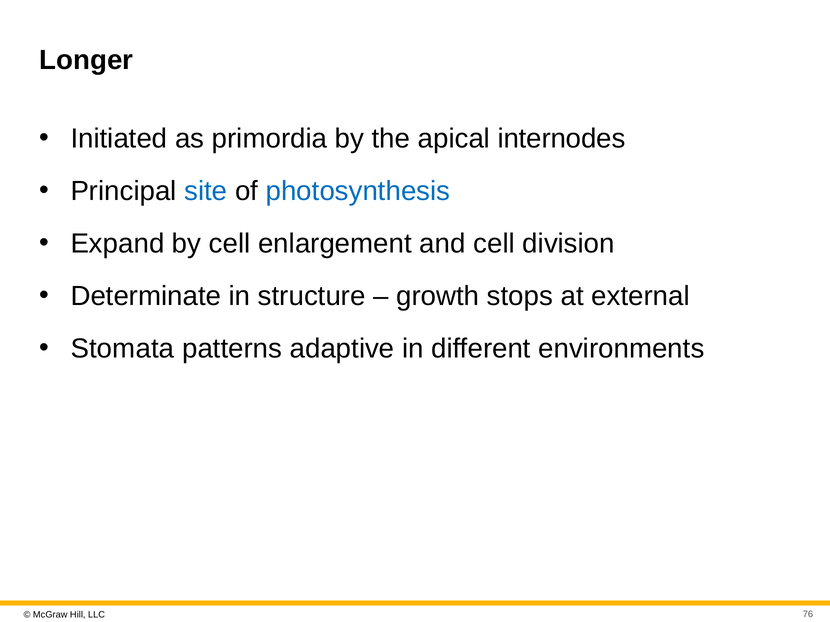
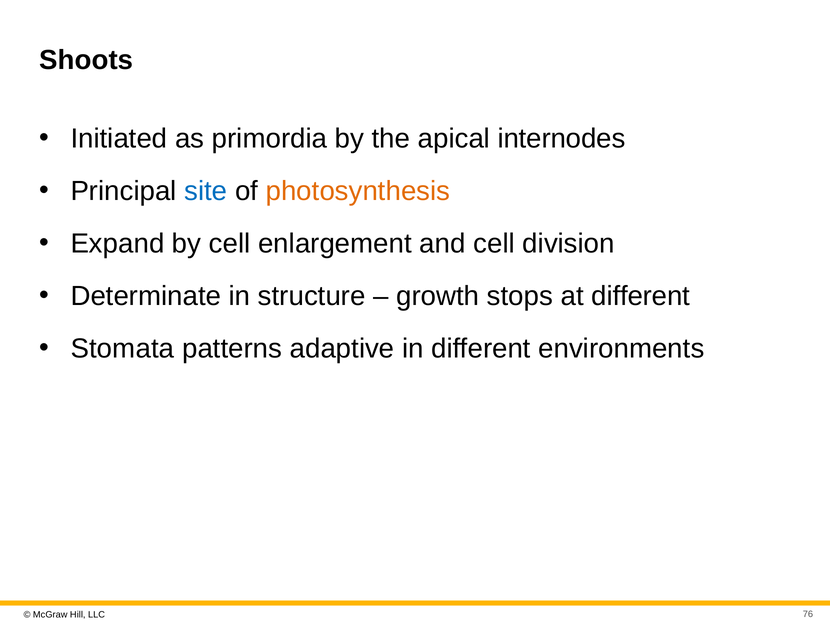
Longer: Longer -> Shoots (86, 60)
photosynthesis colour: blue -> orange (358, 191)
at external: external -> different (641, 296)
